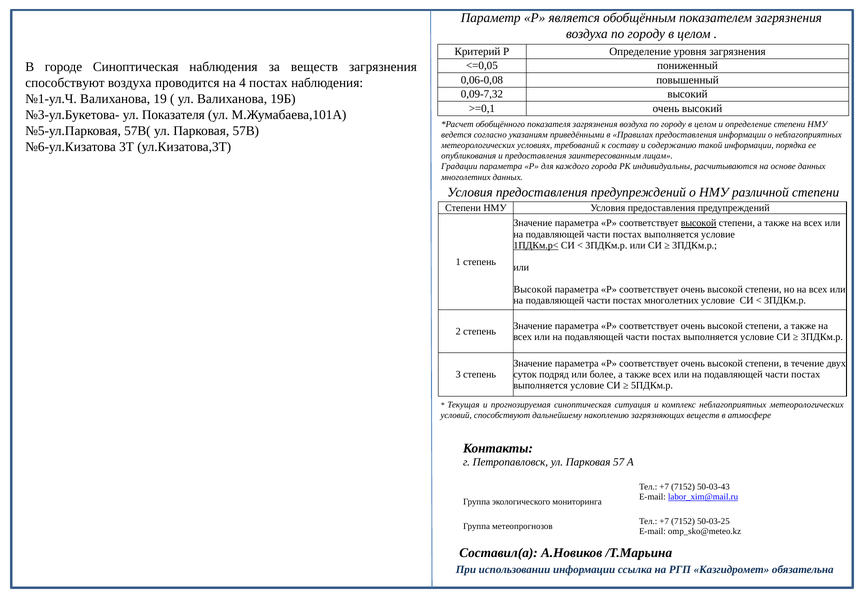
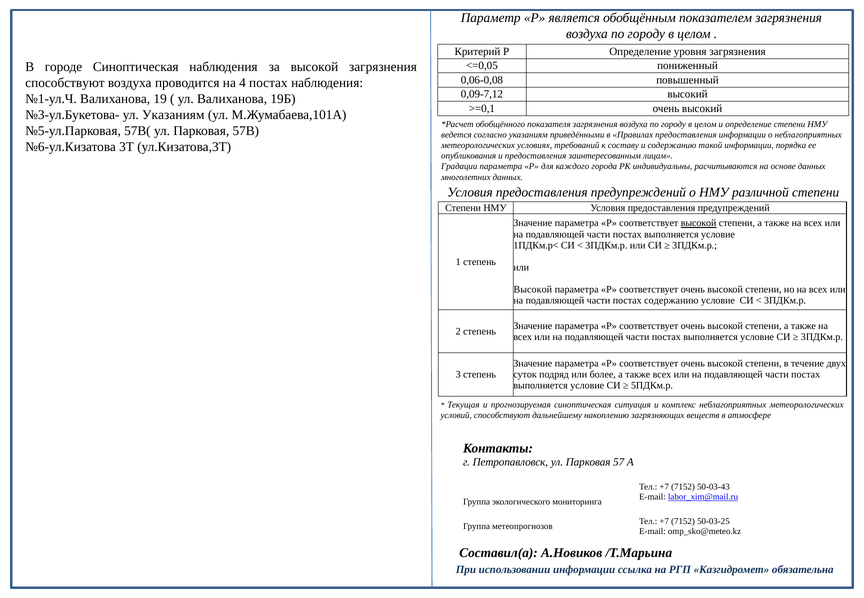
за веществ: веществ -> высокой (314, 67)
0,09-7,32: 0,09-7,32 -> 0,09-7,12 (482, 94)
ул Показателя: Показателя -> Указаниям (173, 115)
1ПДКм.р< underline: present -> none (536, 245)
постах многолетних: многолетних -> содержанию (671, 301)
